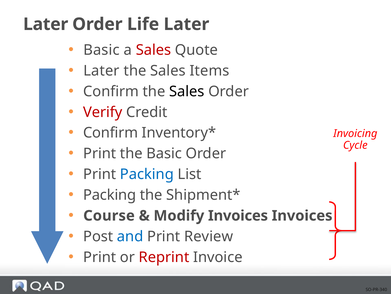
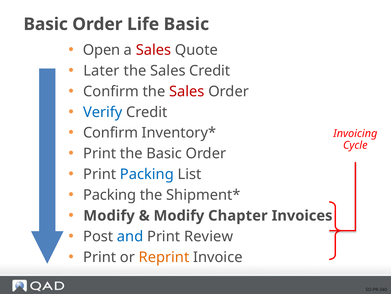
Later: Later -> Basic (46, 24)
Life Later: Later -> Basic (186, 24)
Basic: Basic -> Open (102, 50)
Sales Items: Items -> Credit (210, 71)
Sales colour: black -> red (187, 91)
Verify colour: red -> blue (103, 112)
Course: Course -> Modify (109, 215)
Modify Invoices: Invoices -> Chapter (238, 215)
Reprint colour: red -> orange (164, 256)
